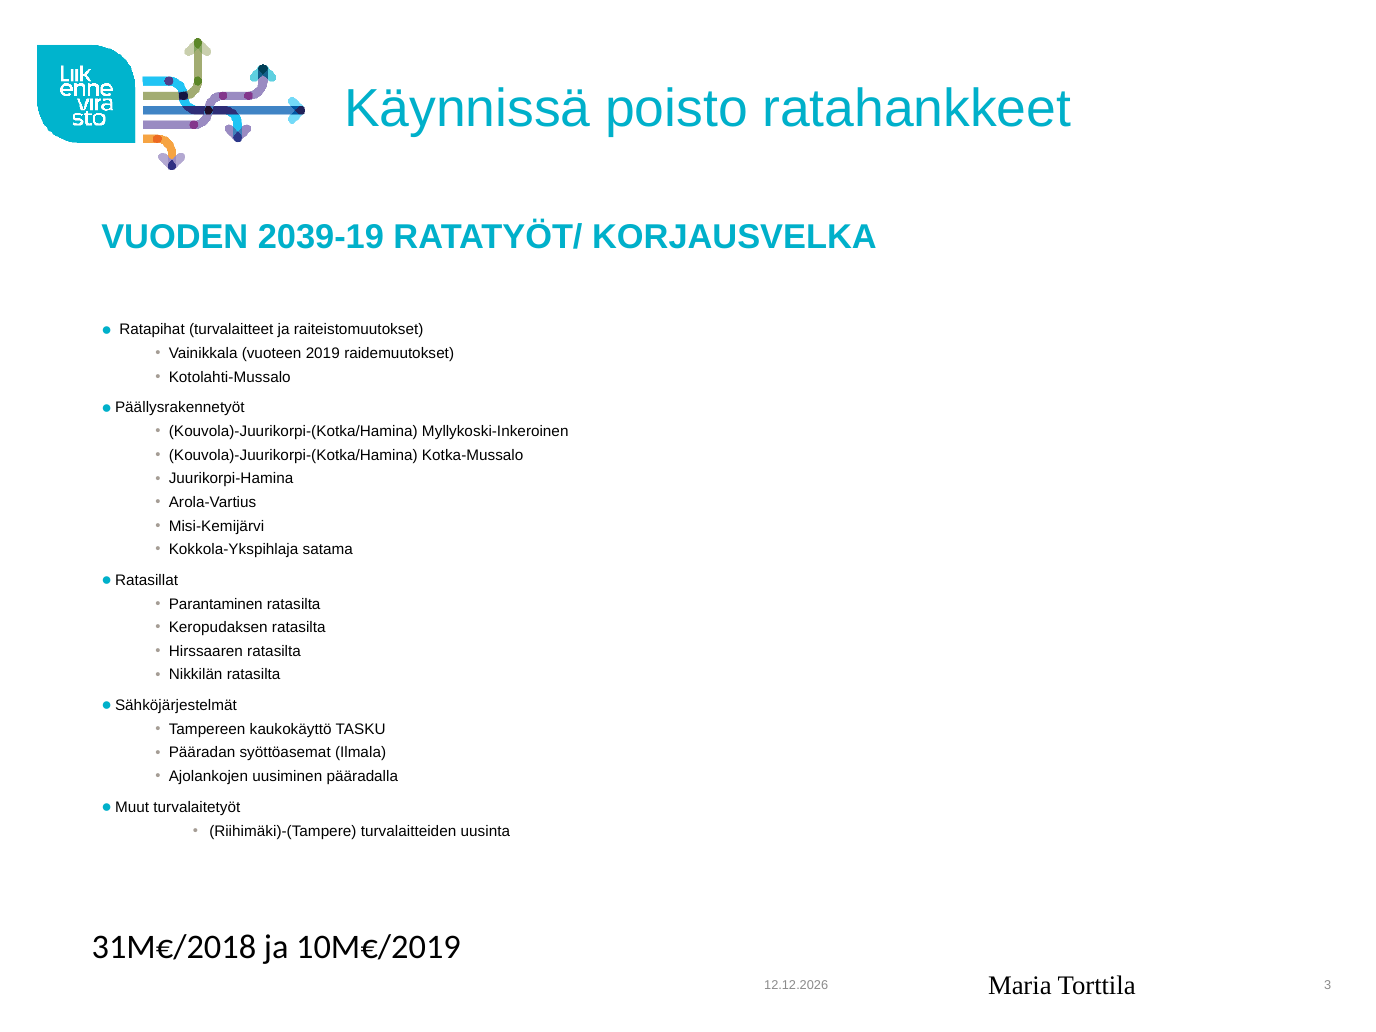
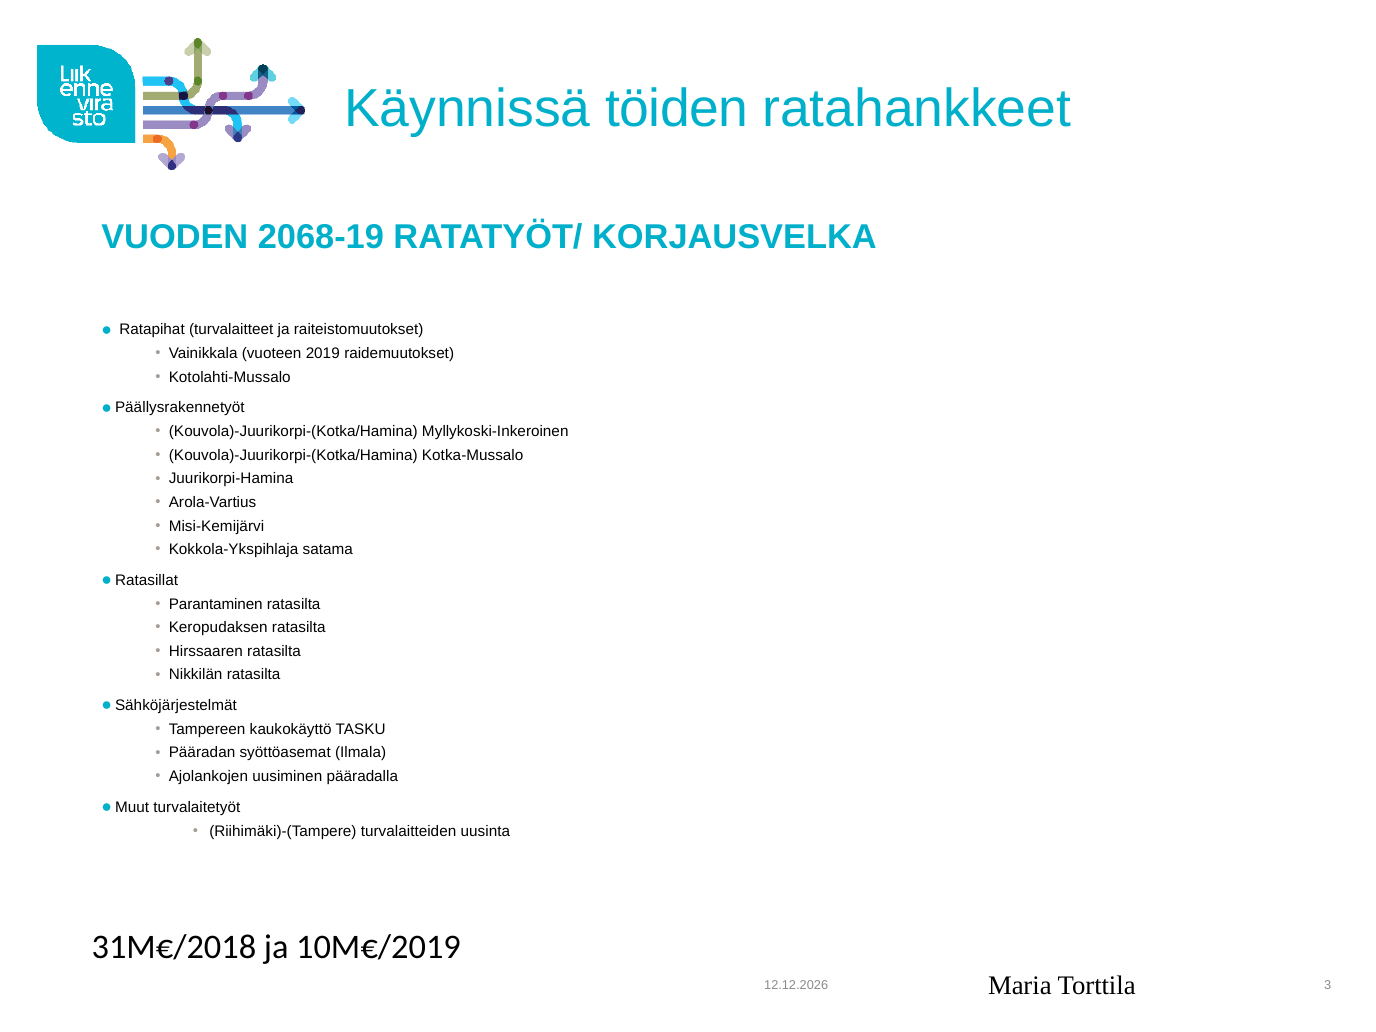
poisto: poisto -> töiden (677, 108)
2039-19: 2039-19 -> 2068-19 (321, 238)
